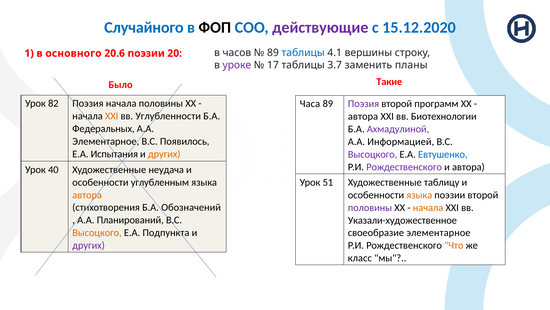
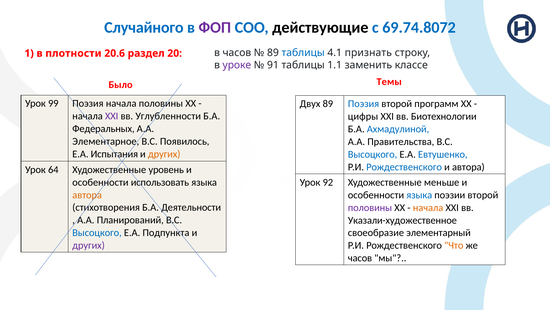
ФОП colour: black -> purple (215, 27)
действующие colour: purple -> black (320, 27)
15.12.2020: 15.12.2020 -> 69.74.8072 (419, 27)
вершины: вершины -> признать (368, 53)
основного: основного -> плотности (73, 53)
20.6 поэзии: поэзии -> раздел (146, 53)
17: 17 -> 91 (273, 65)
3.7: 3.7 -> 1.1 (335, 65)
планы: планы -> классе (411, 65)
Такие: Такие -> Темы (389, 82)
82: 82 -> 99 (53, 103)
Часа: Часа -> Двух (310, 104)
Поэзия colour: purple -> blue (363, 104)
XXI colour: orange -> purple (112, 116)
автора: автора -> цифры (363, 116)
Ахмадулиной colour: purple -> blue (398, 129)
Информацией: Информацией -> Правительства (401, 141)
Высоцкого colour: purple -> blue (373, 154)
Рождественского colour: purple -> blue (404, 167)
40: 40 -> 64 (53, 169)
неудача: неудача -> уровень (166, 169)
углубленным: углубленным -> использовать (160, 182)
51: 51 -> 92 (328, 182)
таблицу: таблицу -> меньше (442, 182)
языка colour: orange -> blue (419, 195)
Обозначений: Обозначений -> Деятельности (191, 207)
Высоцкого colour: orange -> blue (97, 232)
своеобразие элементарное: элементарное -> элементарный (439, 232)
класс: класс -> часов (360, 258)
